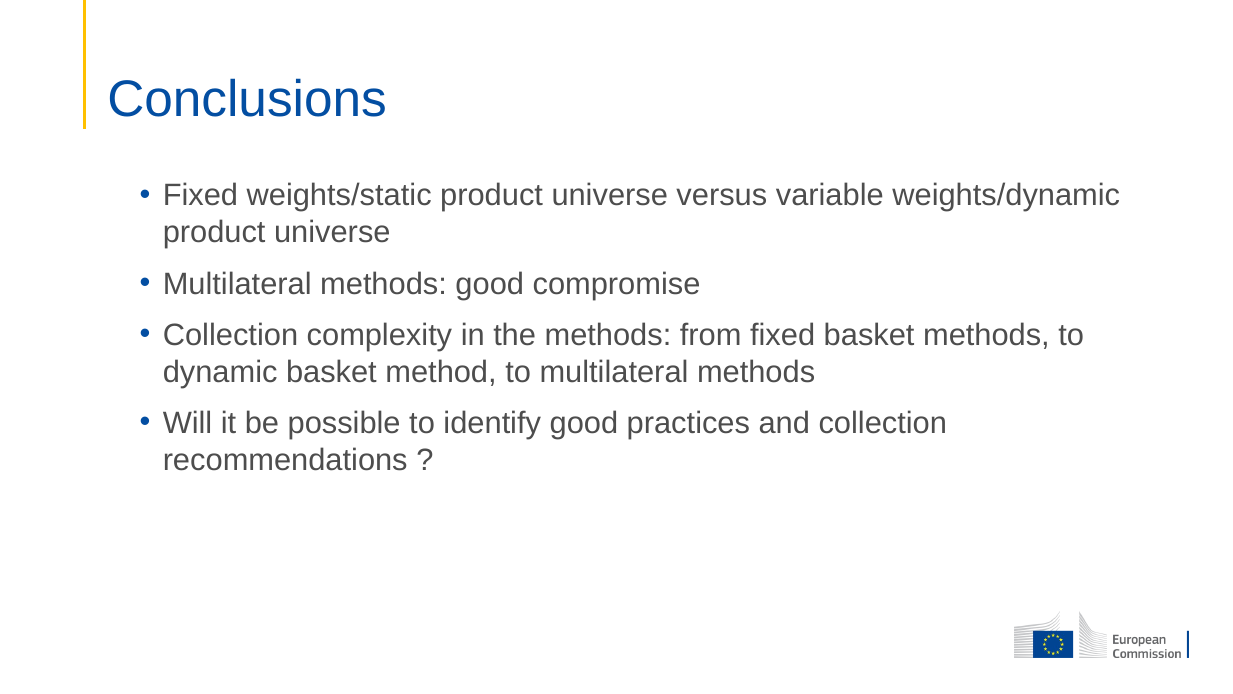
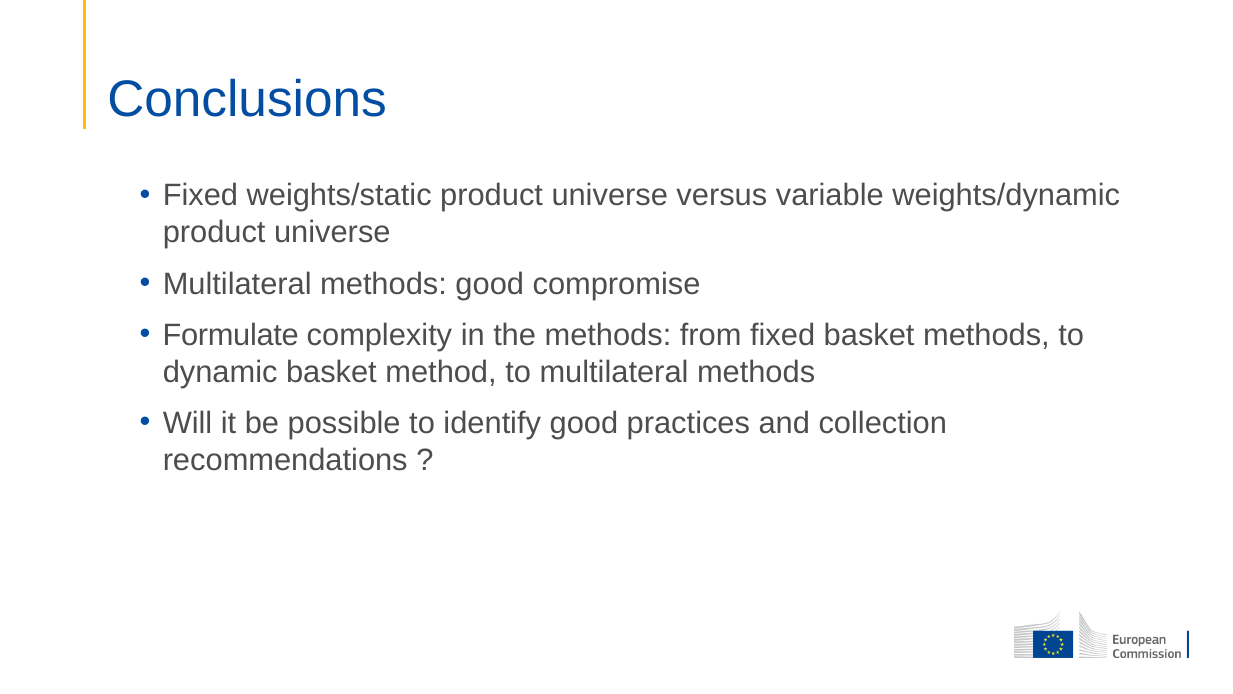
Collection: Collection -> Formulate (231, 335)
